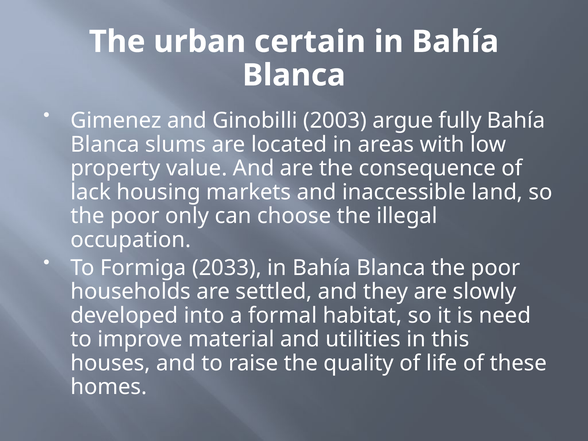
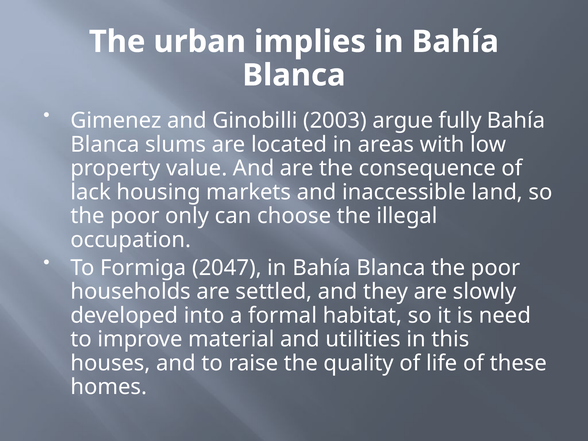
certain: certain -> implies (310, 42)
2033: 2033 -> 2047 (227, 268)
